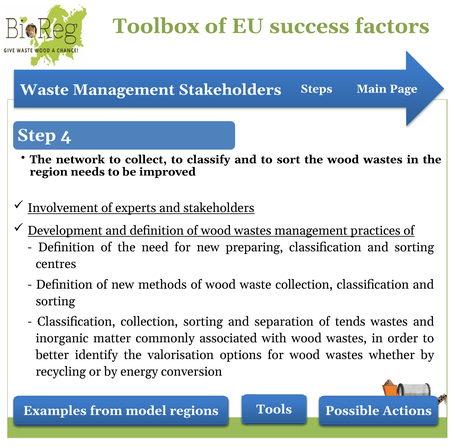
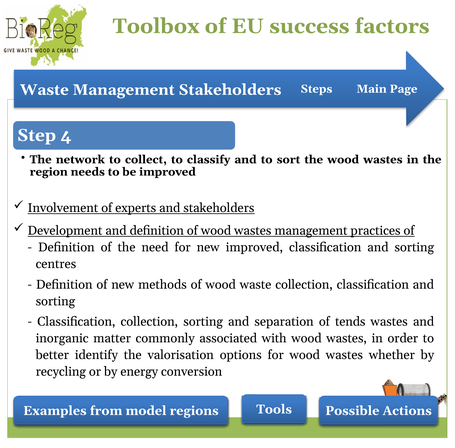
new preparing: preparing -> improved (254, 247)
